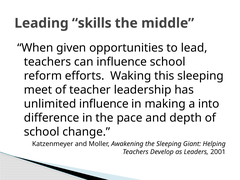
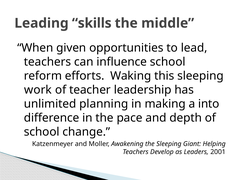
meet: meet -> work (38, 90)
unlimited influence: influence -> planning (104, 104)
